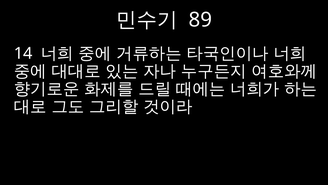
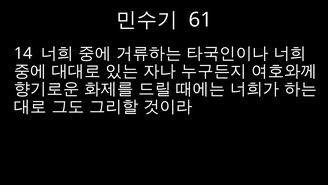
89: 89 -> 61 (200, 20)
